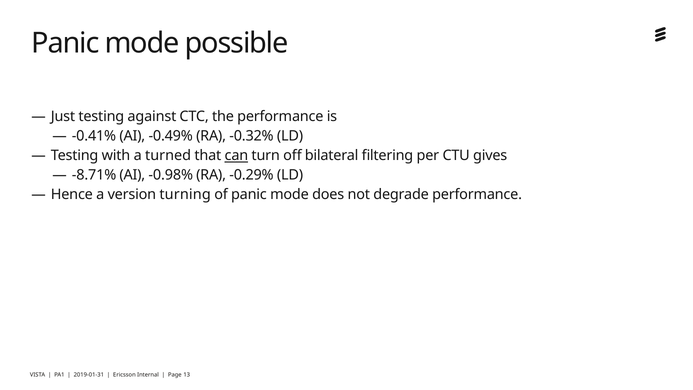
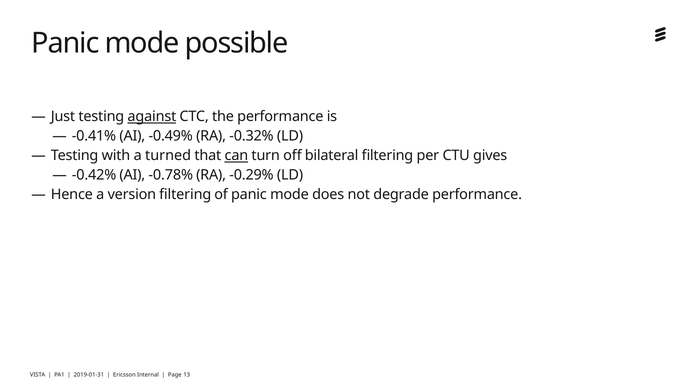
against underline: none -> present (152, 117)
-8.71%: -8.71% -> -0.42% (94, 175)
-0.98%: -0.98% -> -0.78% (171, 175)
version turning: turning -> filtering (185, 195)
